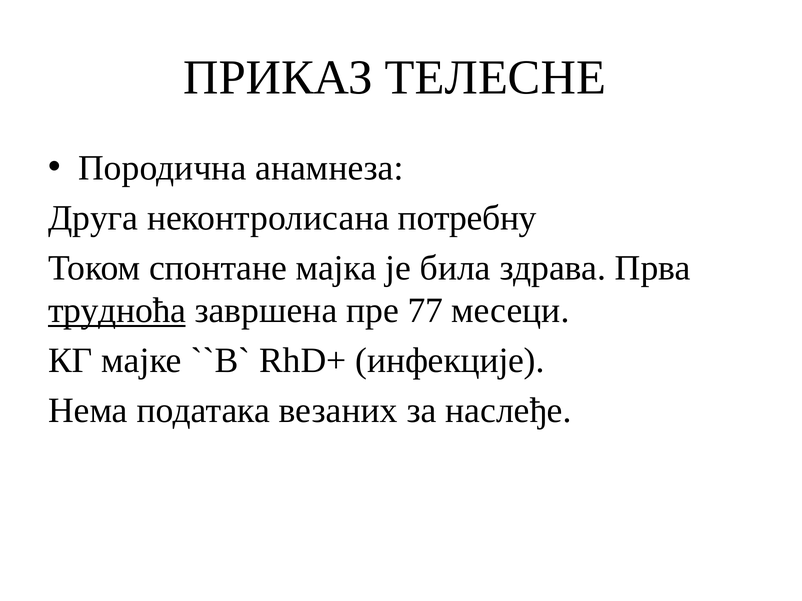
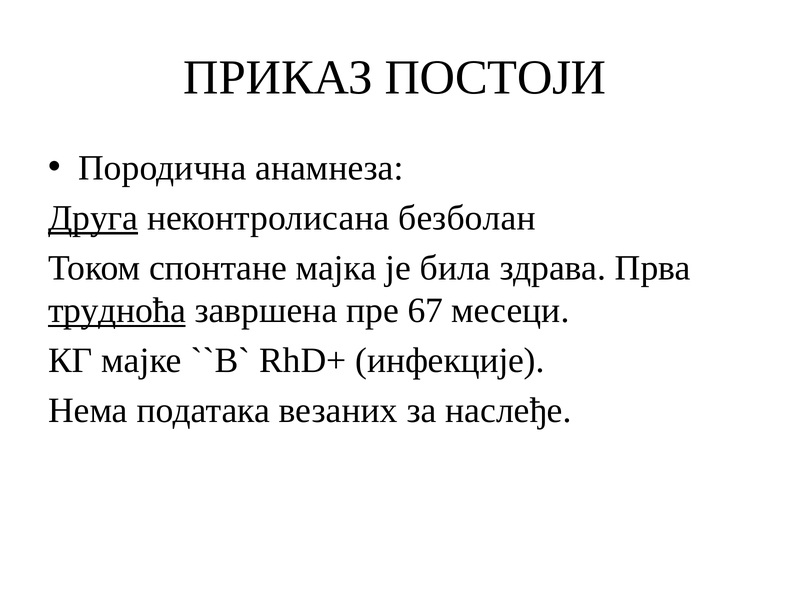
ТЕЛЕСНЕ: ТЕЛЕСНЕ -> ПОСТОЈИ (496, 78)
Друга underline: none -> present (93, 218)
потребну: потребну -> безболан (467, 218)
77: 77 -> 67 (425, 311)
